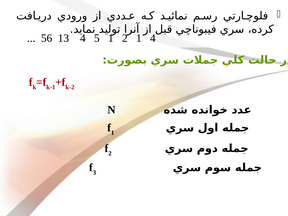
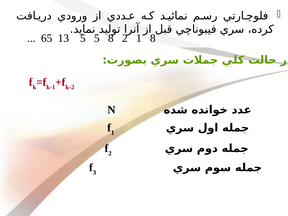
56: 56 -> 65 (47, 38)
13 4: 4 -> 5 (83, 38)
5 1: 1 -> 8 (111, 38)
1 4: 4 -> 8 (153, 38)
